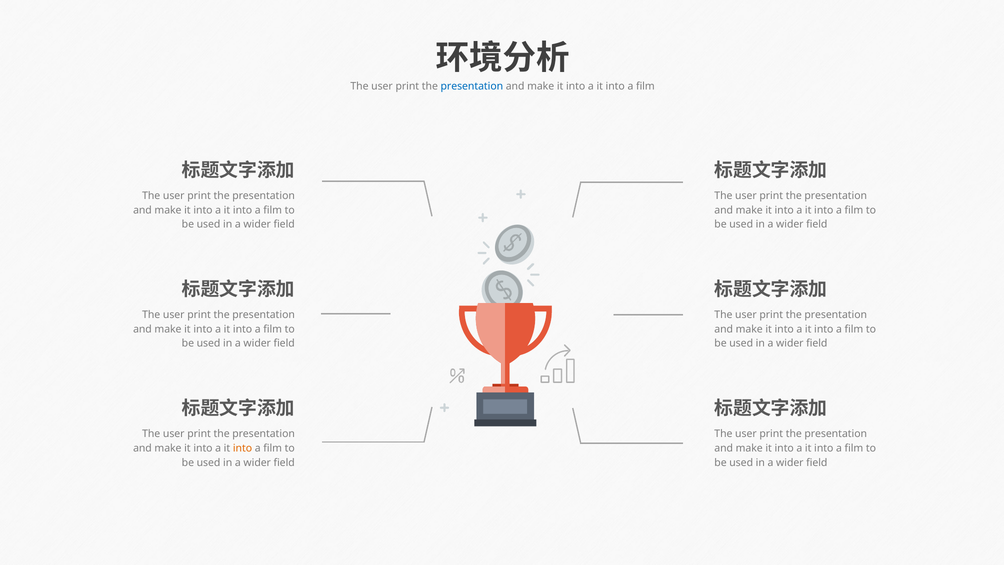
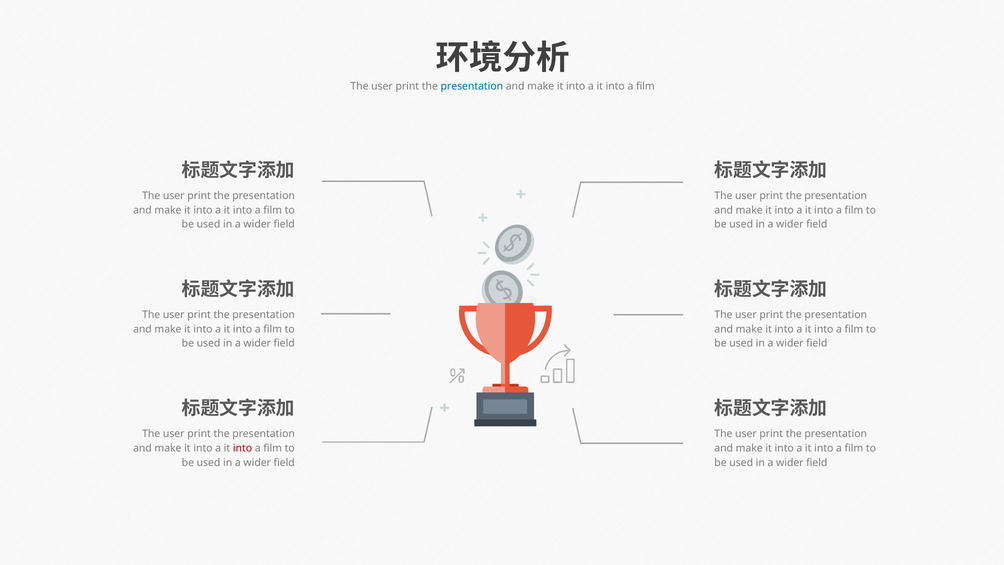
into colour: orange -> red (243, 448)
